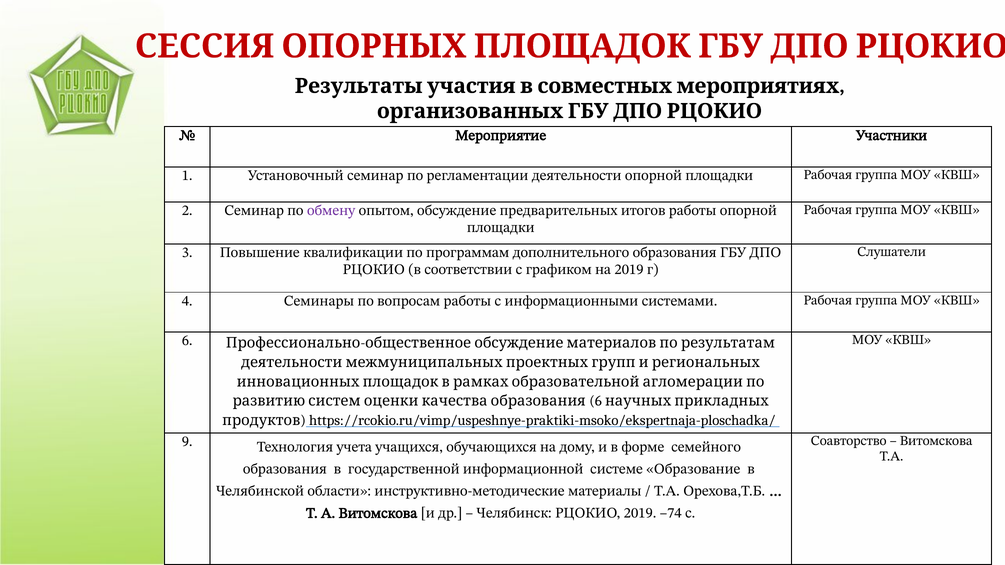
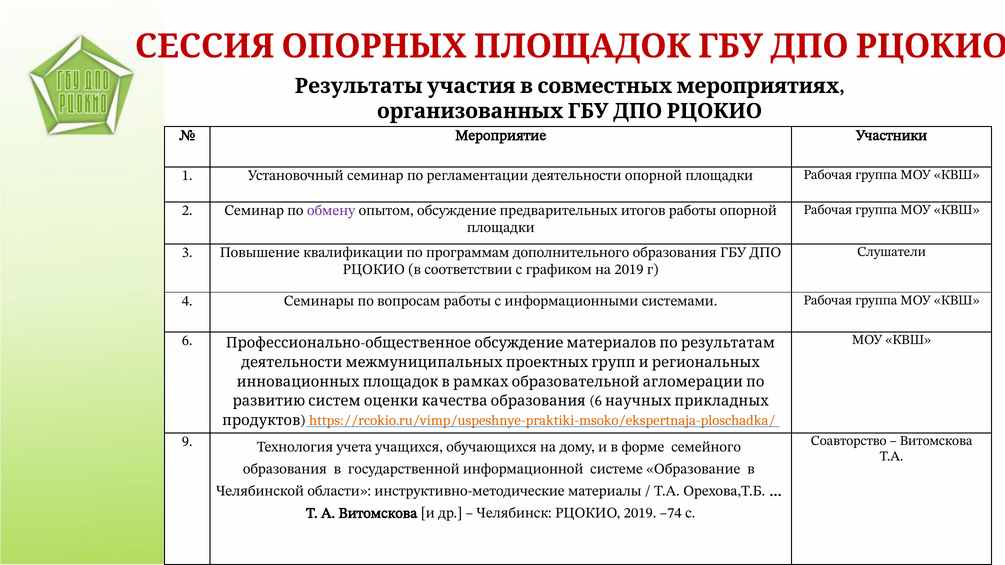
https://rcokio.ru/vimp/uspeshnye-praktiki-msoko/ekspertnaja-ploschadka/ colour: black -> orange (542, 421)
